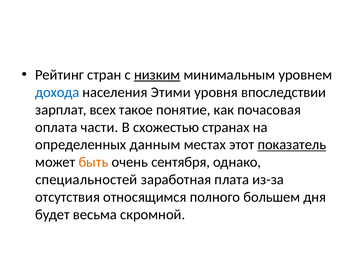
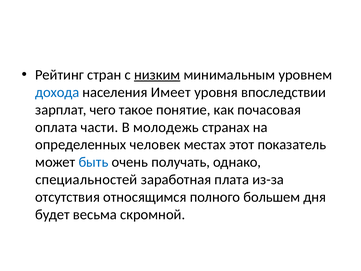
Этими: Этими -> Имеет (171, 92)
всех: всех -> чего (103, 110)
схожестью: схожестью -> молодежь (166, 127)
данным: данным -> человек (155, 145)
показатель underline: present -> none (292, 145)
быть colour: orange -> blue (93, 162)
сентября: сентября -> получать (181, 162)
